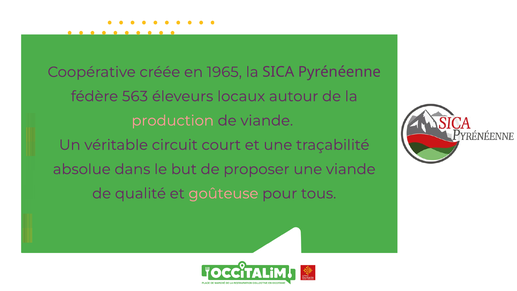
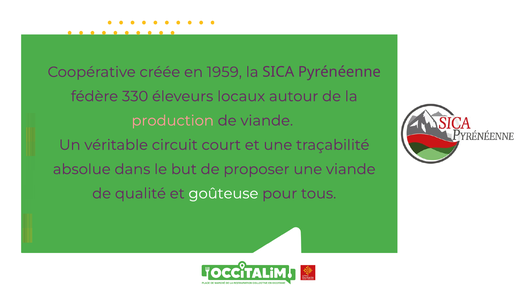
1965: 1965 -> 1959 (224, 72)
563: 563 -> 330 (135, 96)
goûteuse colour: pink -> white (223, 193)
